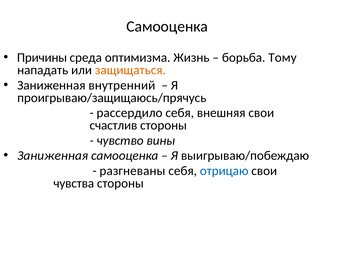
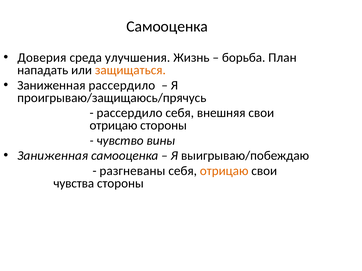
Причины: Причины -> Доверия (42, 58)
оптимизма: оптимизма -> улучшения (138, 58)
Тому: Тому -> План (282, 58)
Заниженная внутренний: внутренний -> рассердило (122, 85)
счастлив: счастлив -> отрицаю (113, 126)
отрицаю colour: blue -> orange (224, 171)
